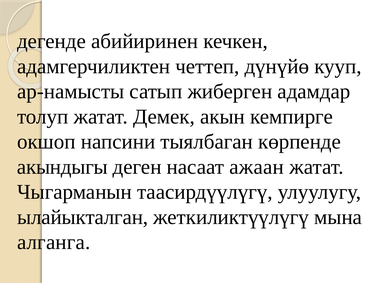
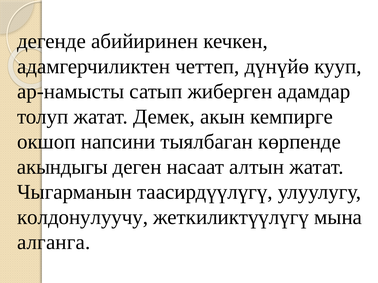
ажаан: ажаан -> алтын (257, 167)
ылайыкталган: ылайыкталган -> колдонулуучу (83, 218)
